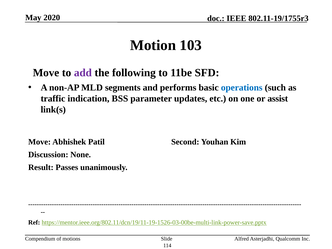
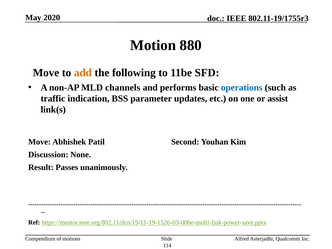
103: 103 -> 880 (191, 45)
add colour: purple -> orange (83, 73)
segments: segments -> channels (123, 87)
